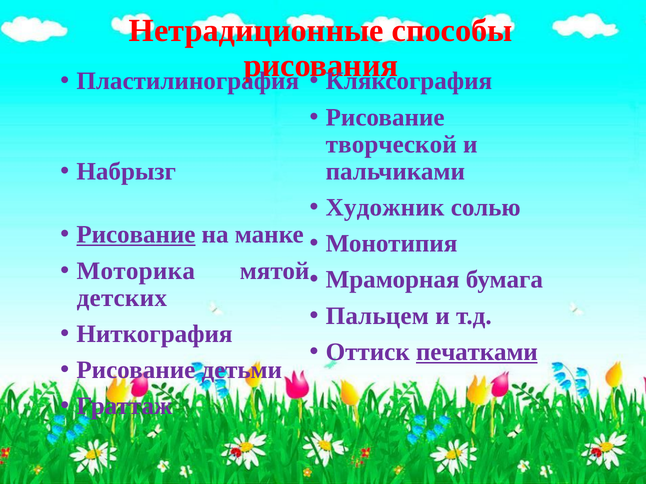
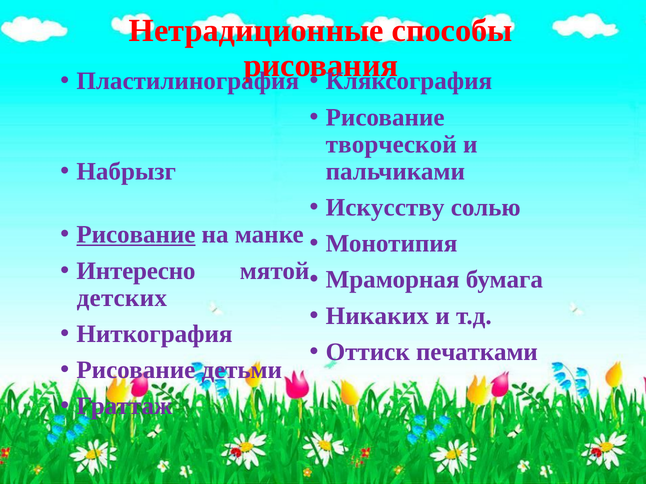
Художник: Художник -> Искусству (385, 208)
Моторика: Моторика -> Интересно (136, 271)
Пальцем: Пальцем -> Никаких (377, 316)
печатками underline: present -> none (477, 352)
